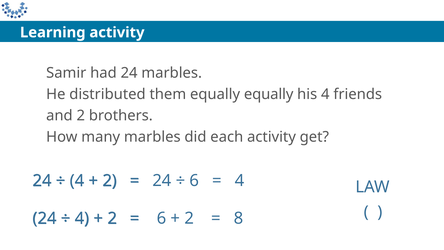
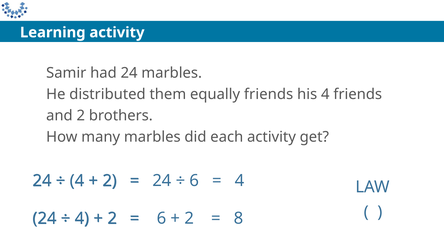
equally equally: equally -> friends (269, 94)
